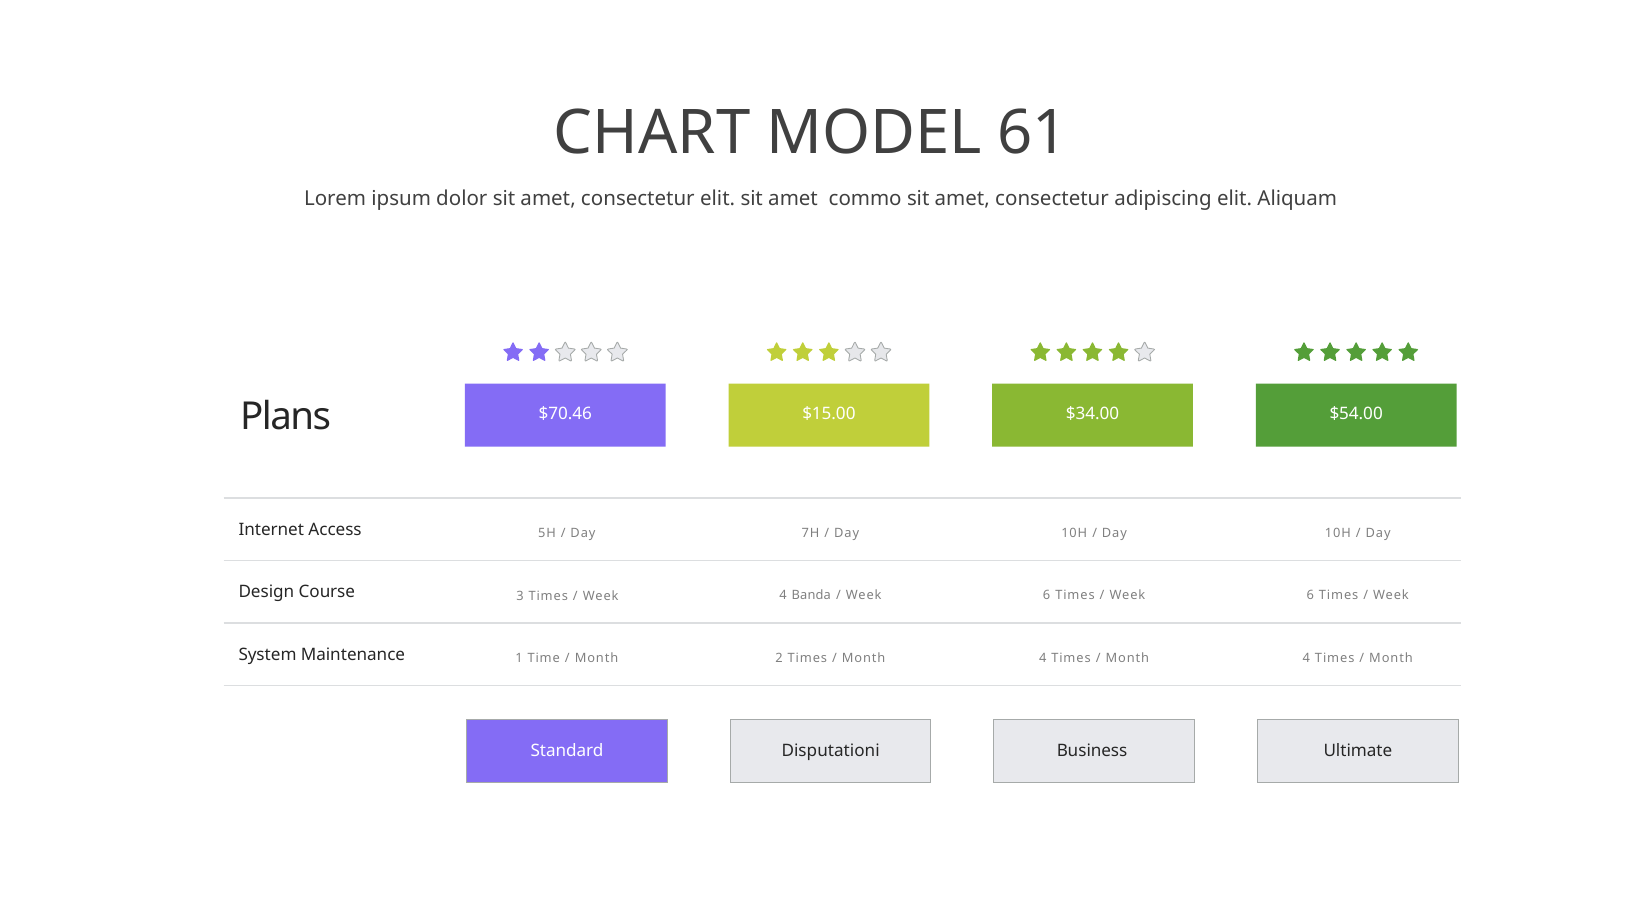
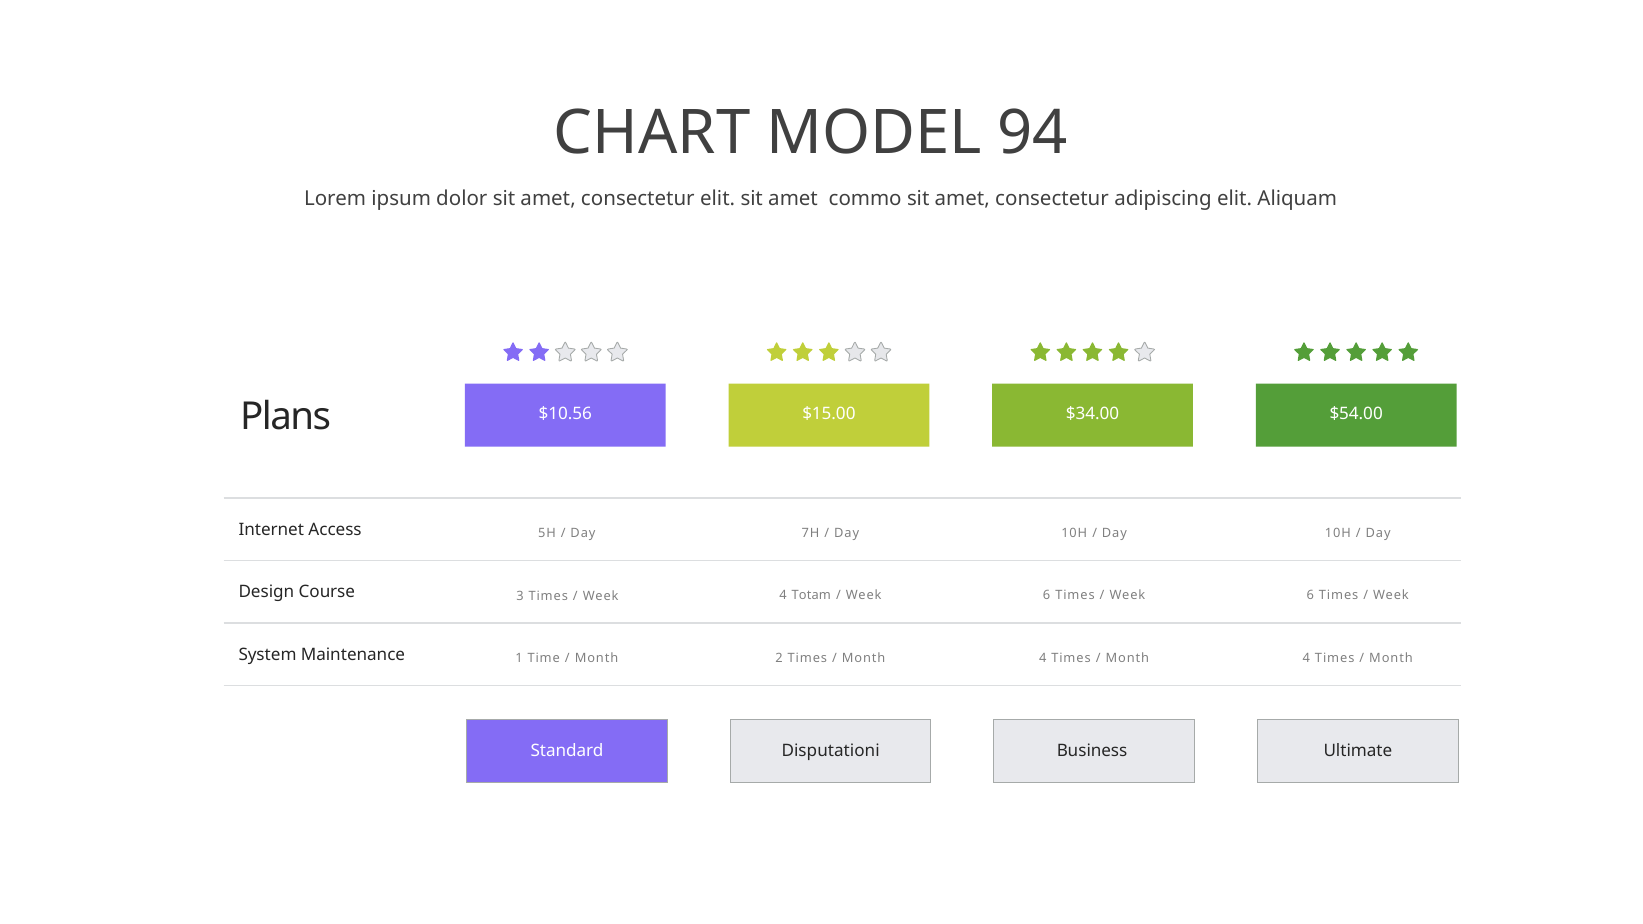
61: 61 -> 94 (1033, 133)
$70.46: $70.46 -> $10.56 (565, 414)
Banda: Banda -> Totam (811, 596)
